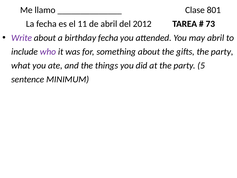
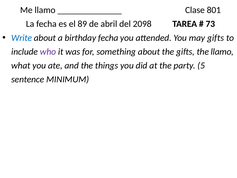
11: 11 -> 89 (82, 24)
2012: 2012 -> 2098 (142, 24)
Write colour: purple -> blue (22, 38)
may abril: abril -> gifts (216, 38)
gifts the party: party -> llamo (222, 52)
